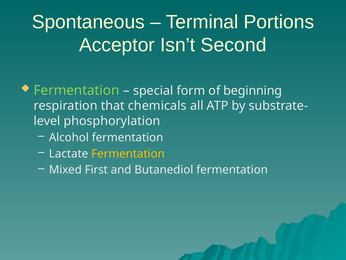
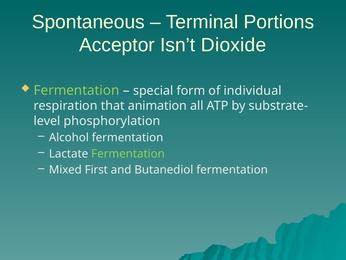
Second: Second -> Dioxide (234, 45)
beginning: beginning -> individual (253, 90)
chemicals: chemicals -> animation (157, 106)
Fermentation colour: yellow -> light green (128, 153)
